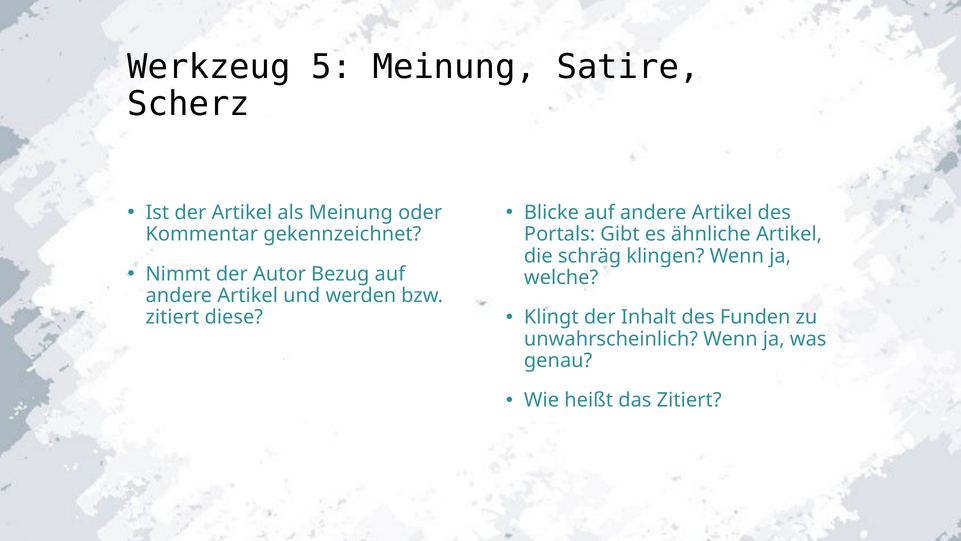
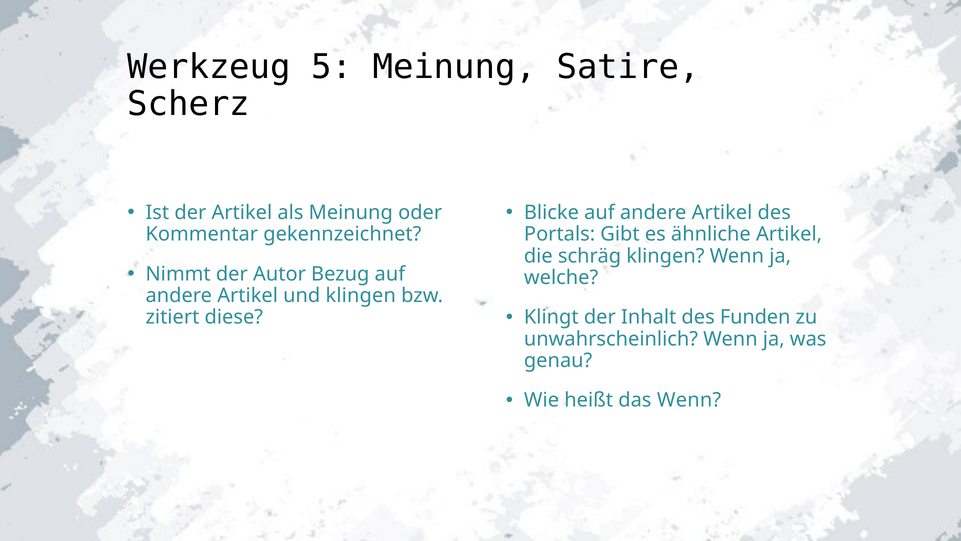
und werden: werden -> klingen (361, 295)
das Zitiert: Zitiert -> Wenn (689, 400)
